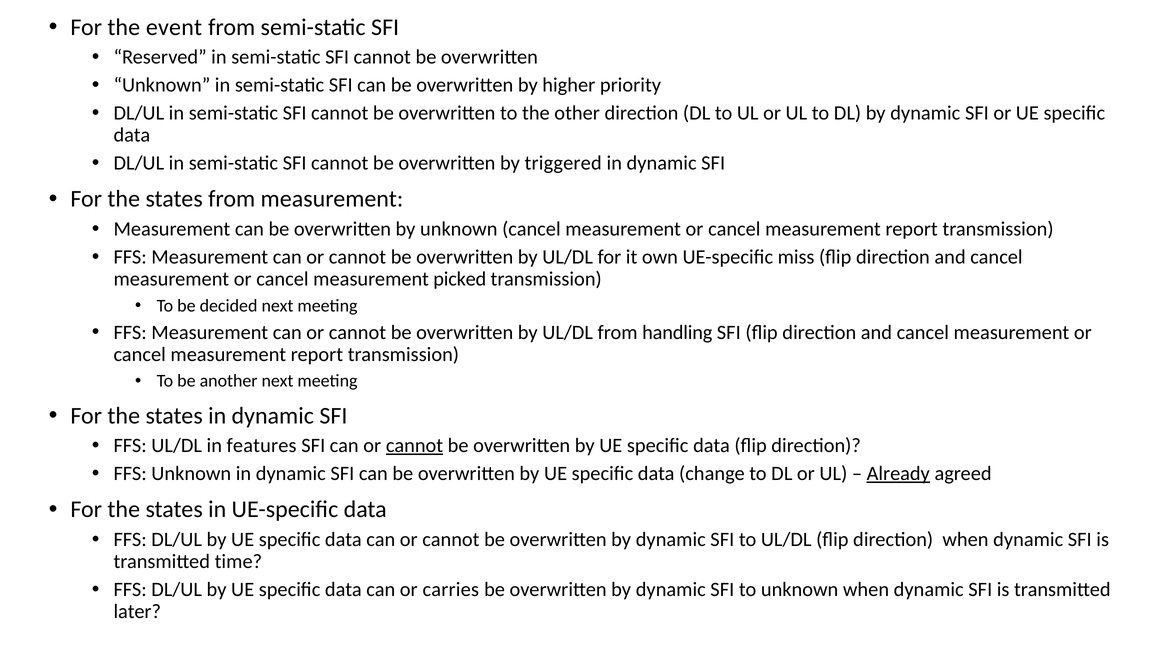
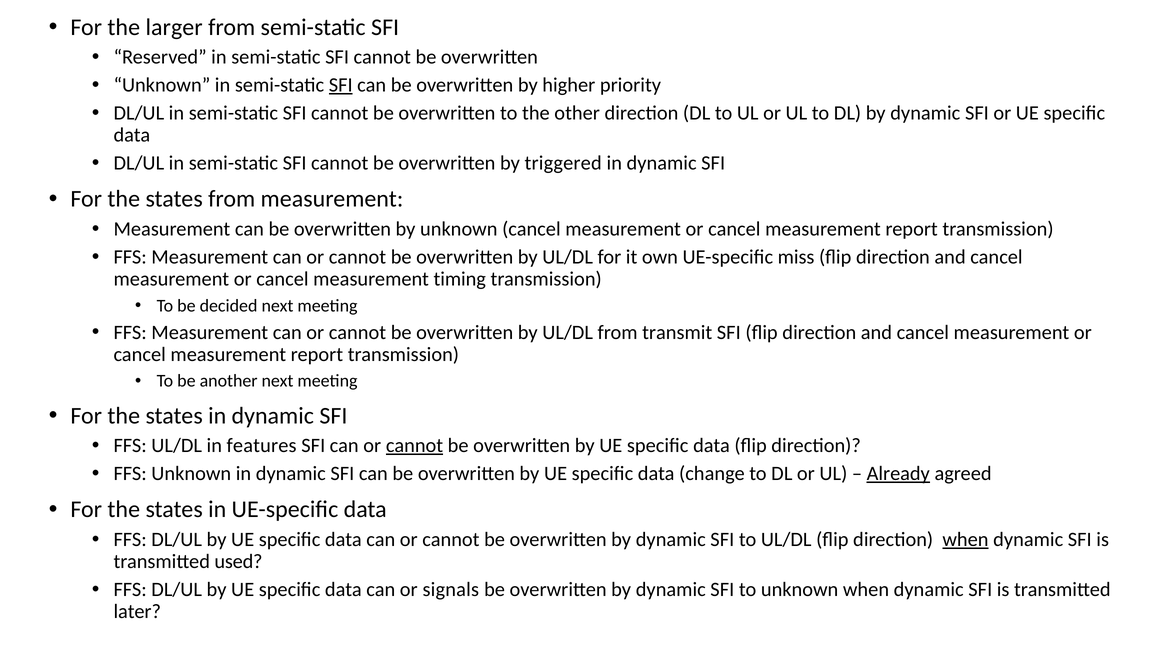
event: event -> larger (174, 27)
SFI underline: none -> present (341, 85)
picked: picked -> timing (460, 279)
handling: handling -> transmit (677, 332)
when underline: none -> present (965, 539)
time: time -> used (238, 561)
carries: carries -> signals (451, 589)
